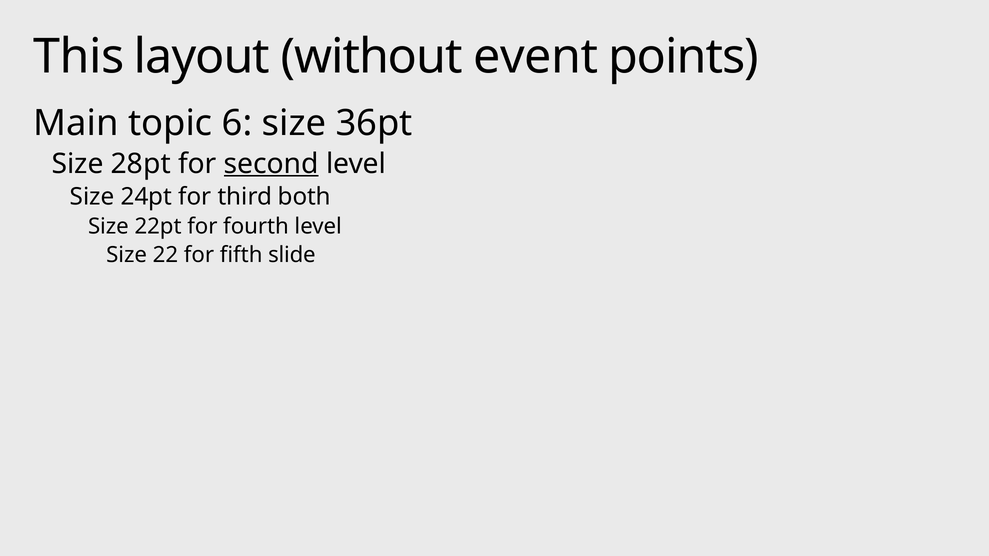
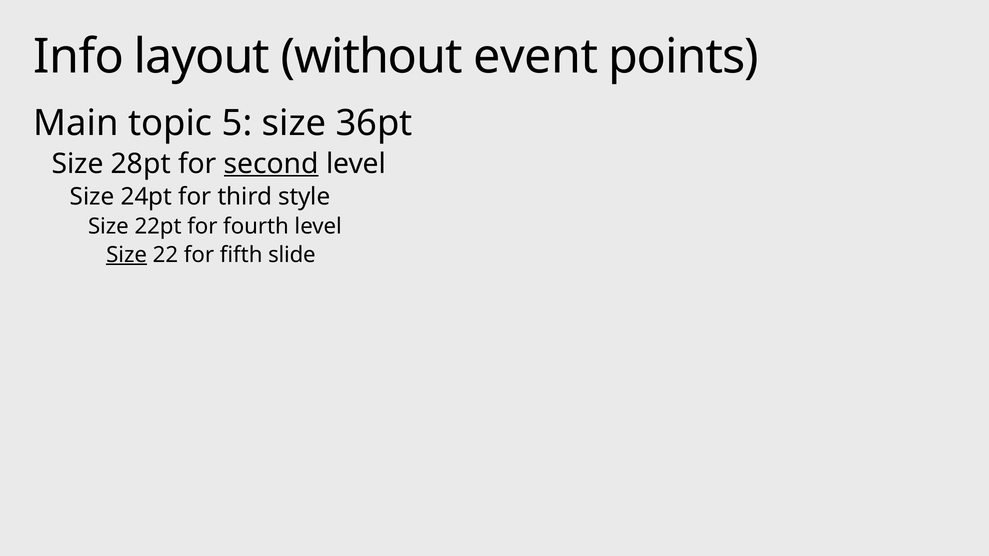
This: This -> Info (79, 57)
6: 6 -> 5 (237, 123)
both: both -> style (304, 197)
Size underline: none -> present (127, 255)
